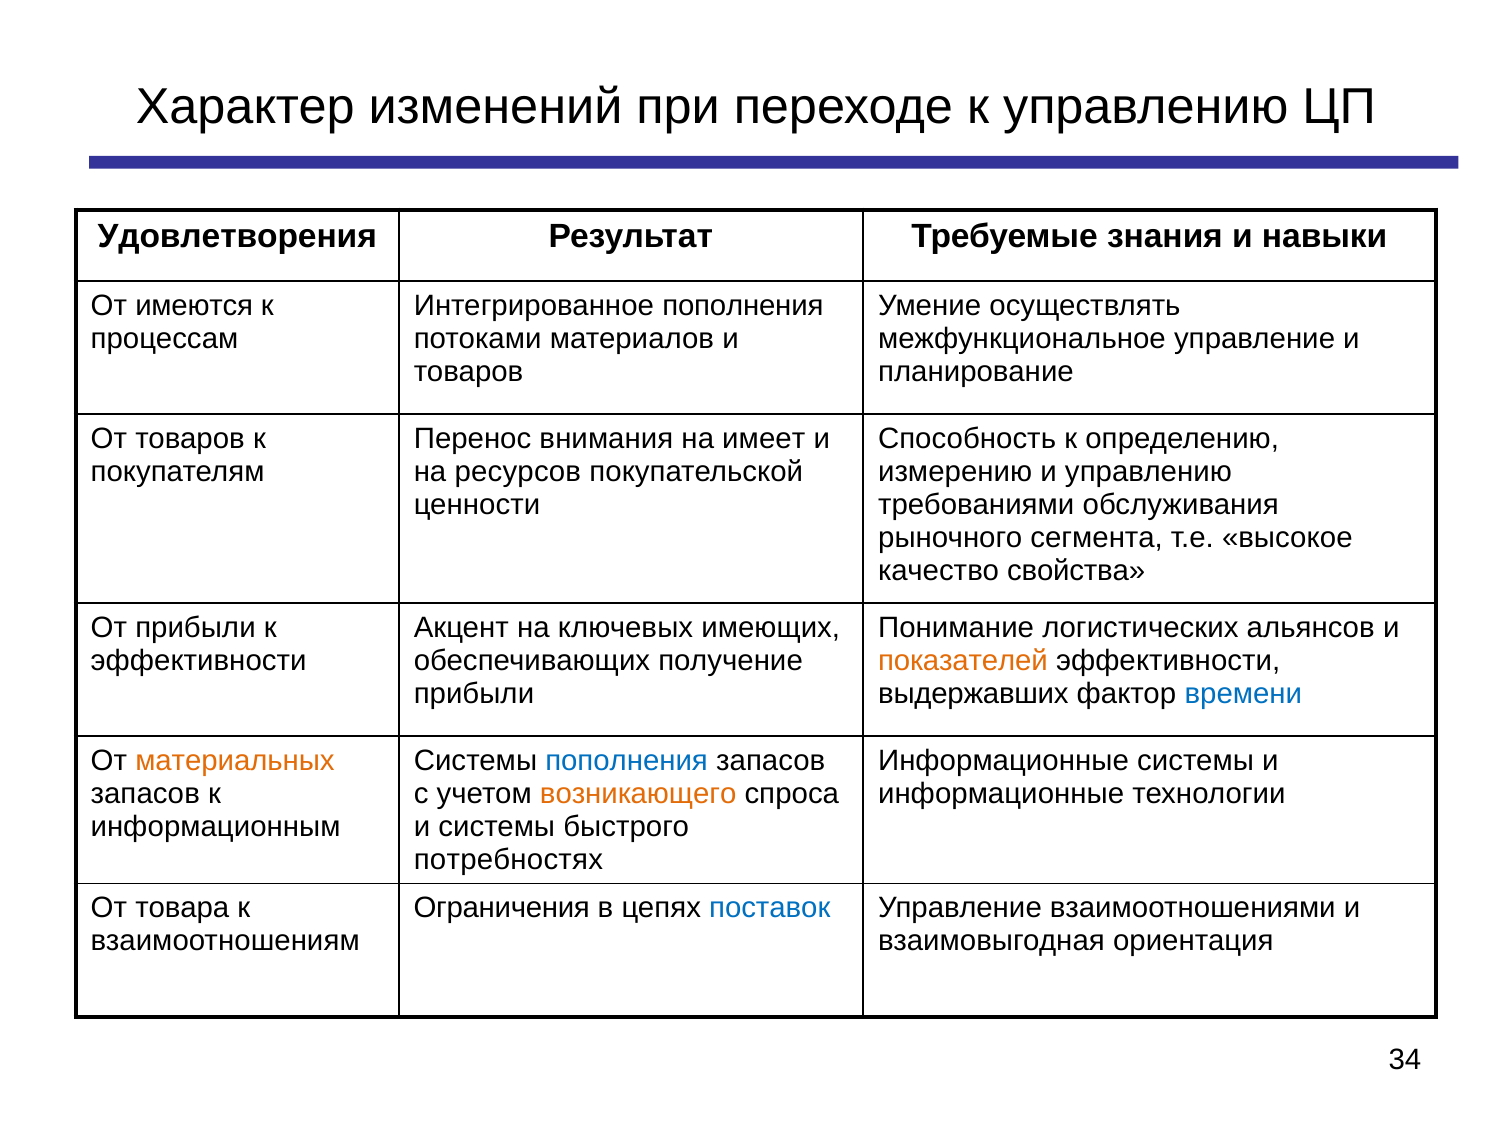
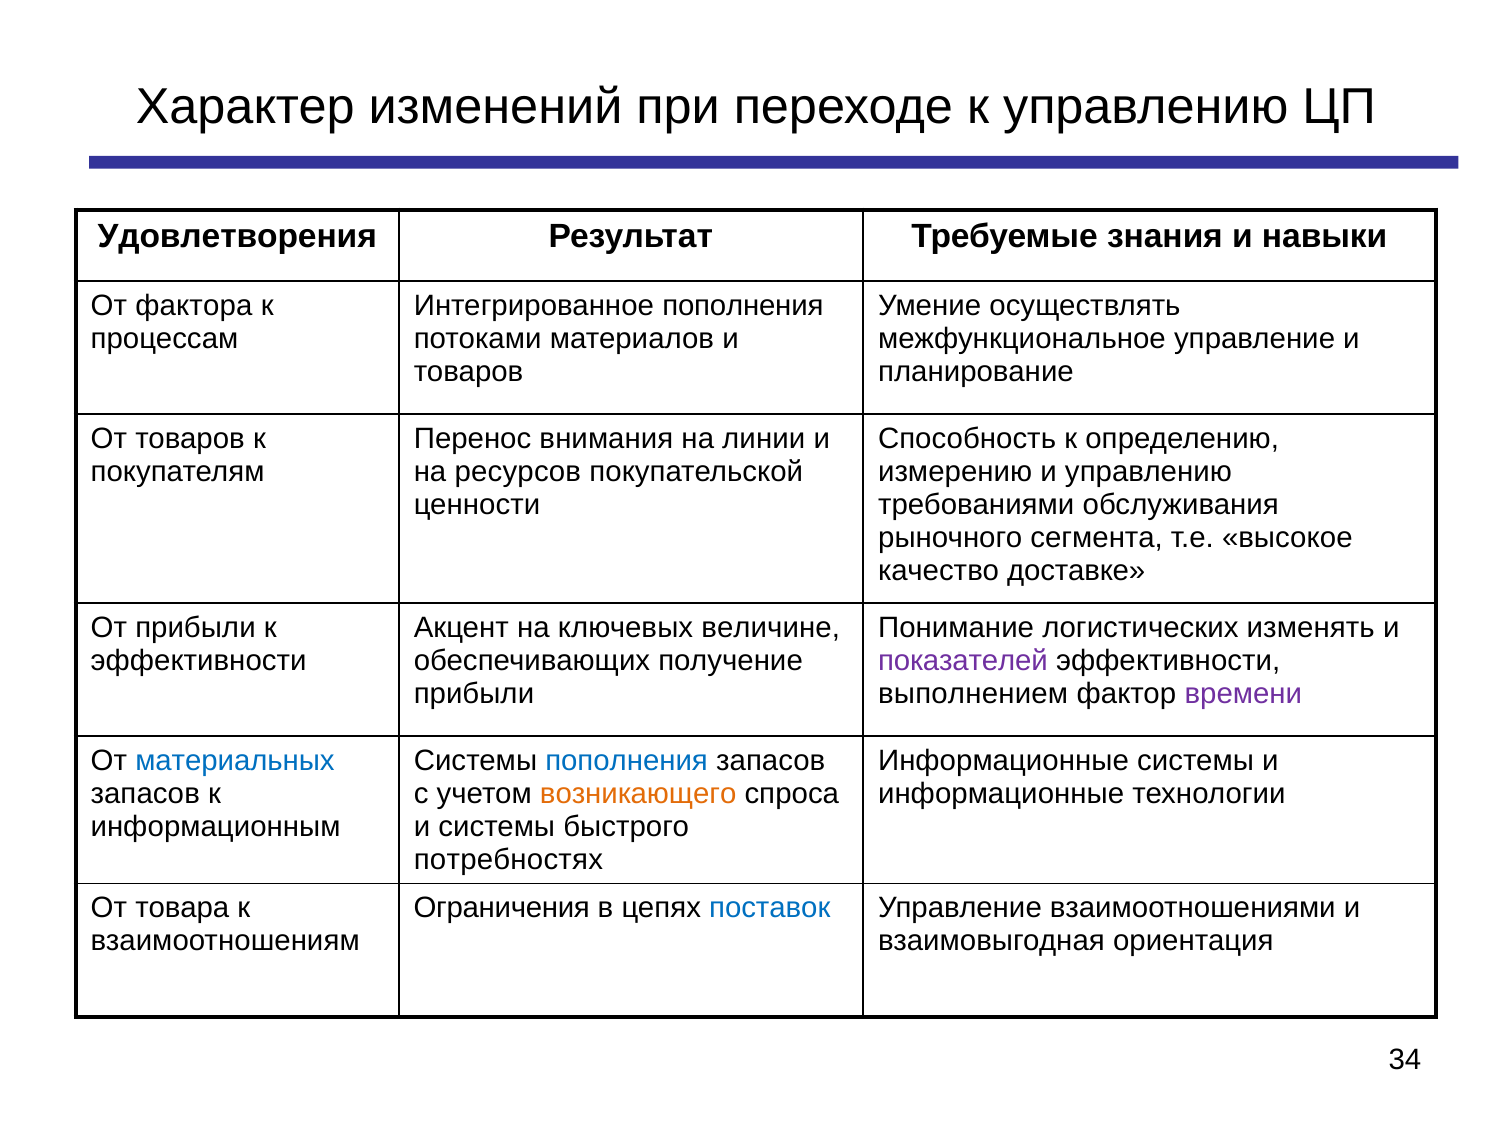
имеются: имеются -> фактора (194, 306)
имеет: имеет -> линии (764, 439)
свойства: свойства -> доставке (1076, 571)
имеющих: имеющих -> величине (771, 627)
альянсов: альянсов -> изменять (1311, 627)
показателей colour: orange -> purple (963, 660)
выдержавших: выдержавших -> выполнением (973, 693)
времени colour: blue -> purple (1243, 693)
материальных colour: orange -> blue (235, 761)
